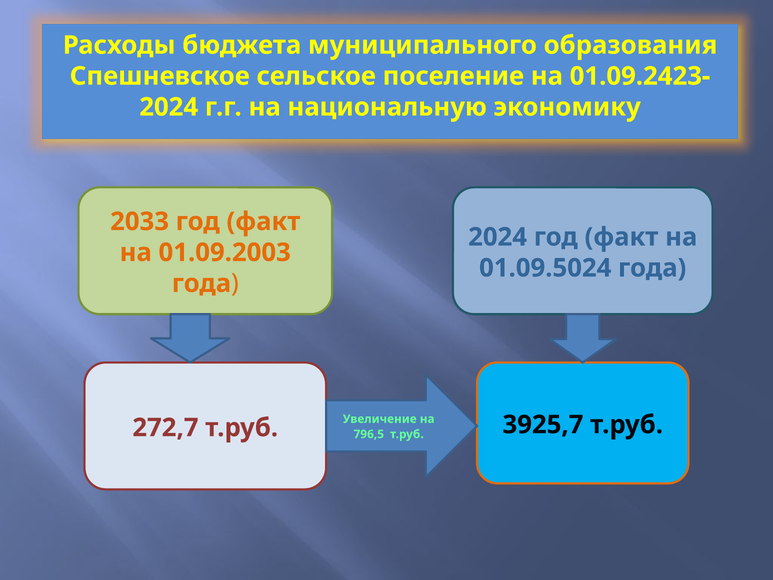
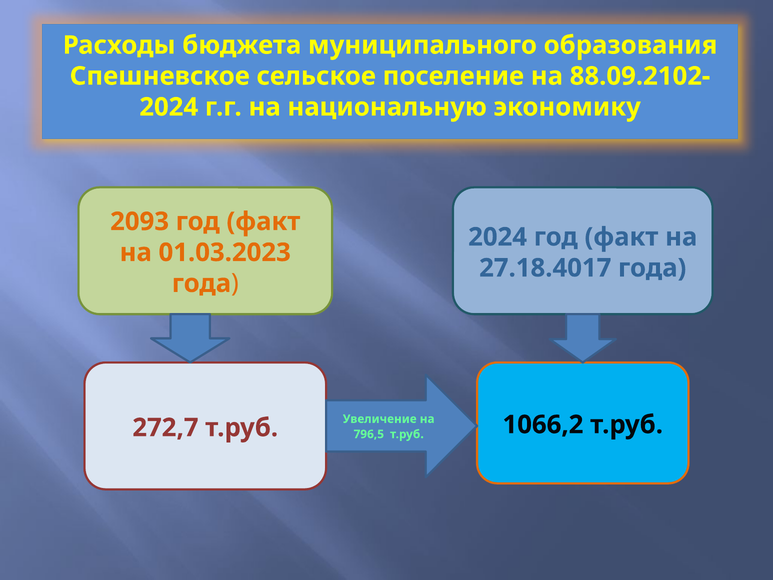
01.09.2423-: 01.09.2423- -> 88.09.2102- (640, 76)
2033: 2033 -> 2093 (140, 222)
01.09.2003: 01.09.2003 -> 01.03.2023 (225, 252)
01.09.5024: 01.09.5024 -> 27.18.4017 (545, 268)
3925,7: 3925,7 -> 1066,2 (543, 425)
